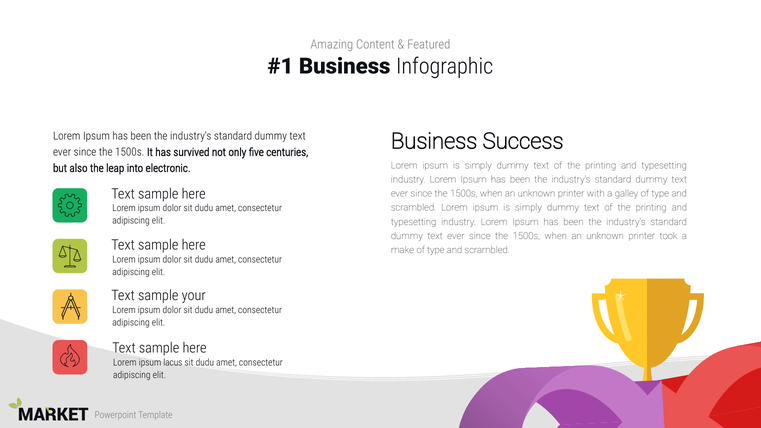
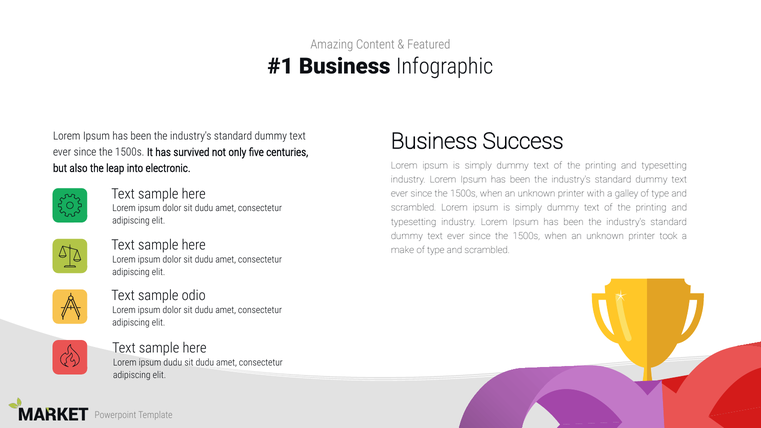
your: your -> odio (194, 296)
ipsum lacus: lacus -> dudu (173, 362)
